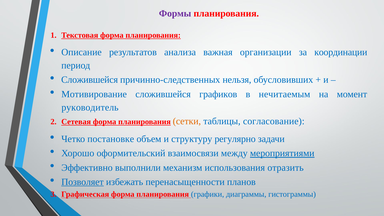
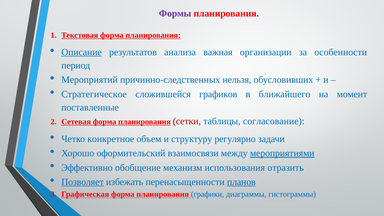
Описание underline: none -> present (82, 52)
координации: координации -> особенности (341, 52)
Сложившейся: Сложившейся -> Мероприятий (90, 80)
Мотивирование: Мотивирование -> Стратегическое (94, 94)
нечитаемым: нечитаемым -> ближайшего (285, 94)
руководитель: руководитель -> поставленные (90, 107)
сетки colour: orange -> red (187, 121)
постановке: постановке -> конкретное (111, 139)
выполнили: выполнили -> обобщение (138, 168)
планов underline: none -> present (241, 182)
